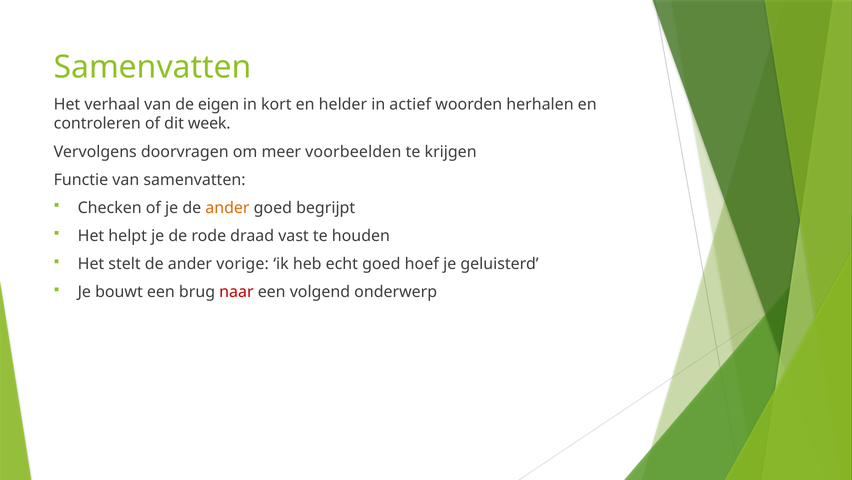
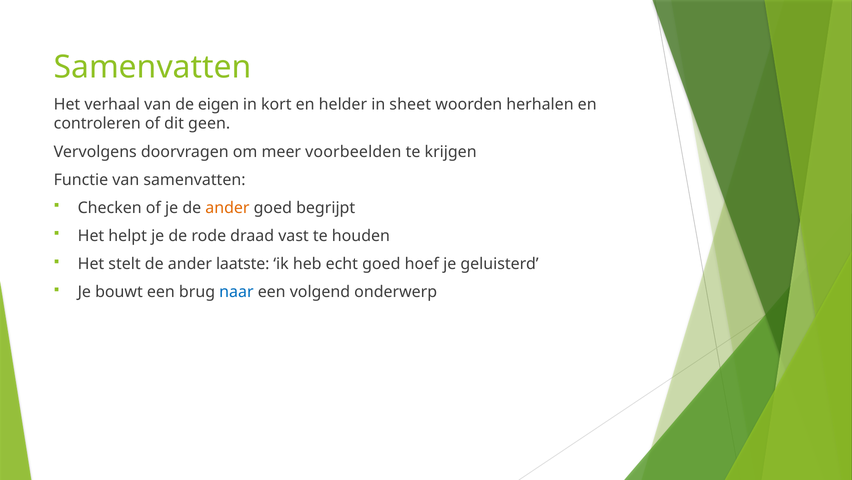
actief: actief -> sheet (410, 104)
week: week -> geen (209, 123)
vorige: vorige -> laatste (243, 264)
naar colour: red -> blue (236, 292)
